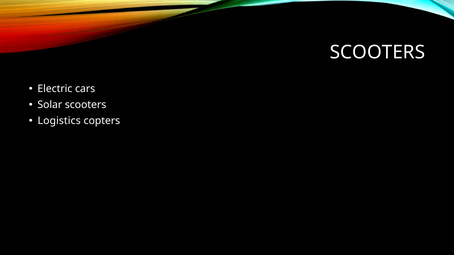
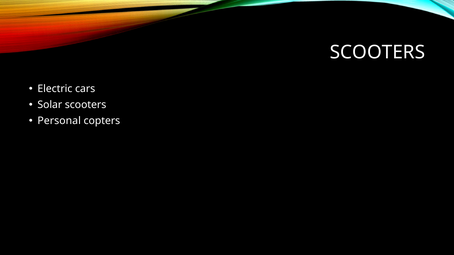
Logistics: Logistics -> Personal (59, 121)
